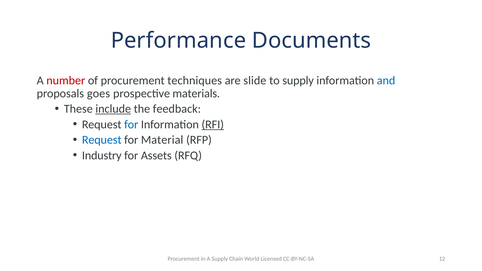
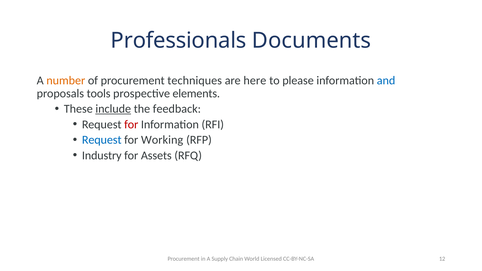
Performance: Performance -> Professionals (179, 40)
number colour: red -> orange (66, 80)
slide: slide -> here (255, 80)
to supply: supply -> please (298, 80)
goes: goes -> tools (99, 93)
materials: materials -> elements (196, 93)
for colour: blue -> red (131, 124)
RFI underline: present -> none (213, 124)
Material: Material -> Working (162, 140)
